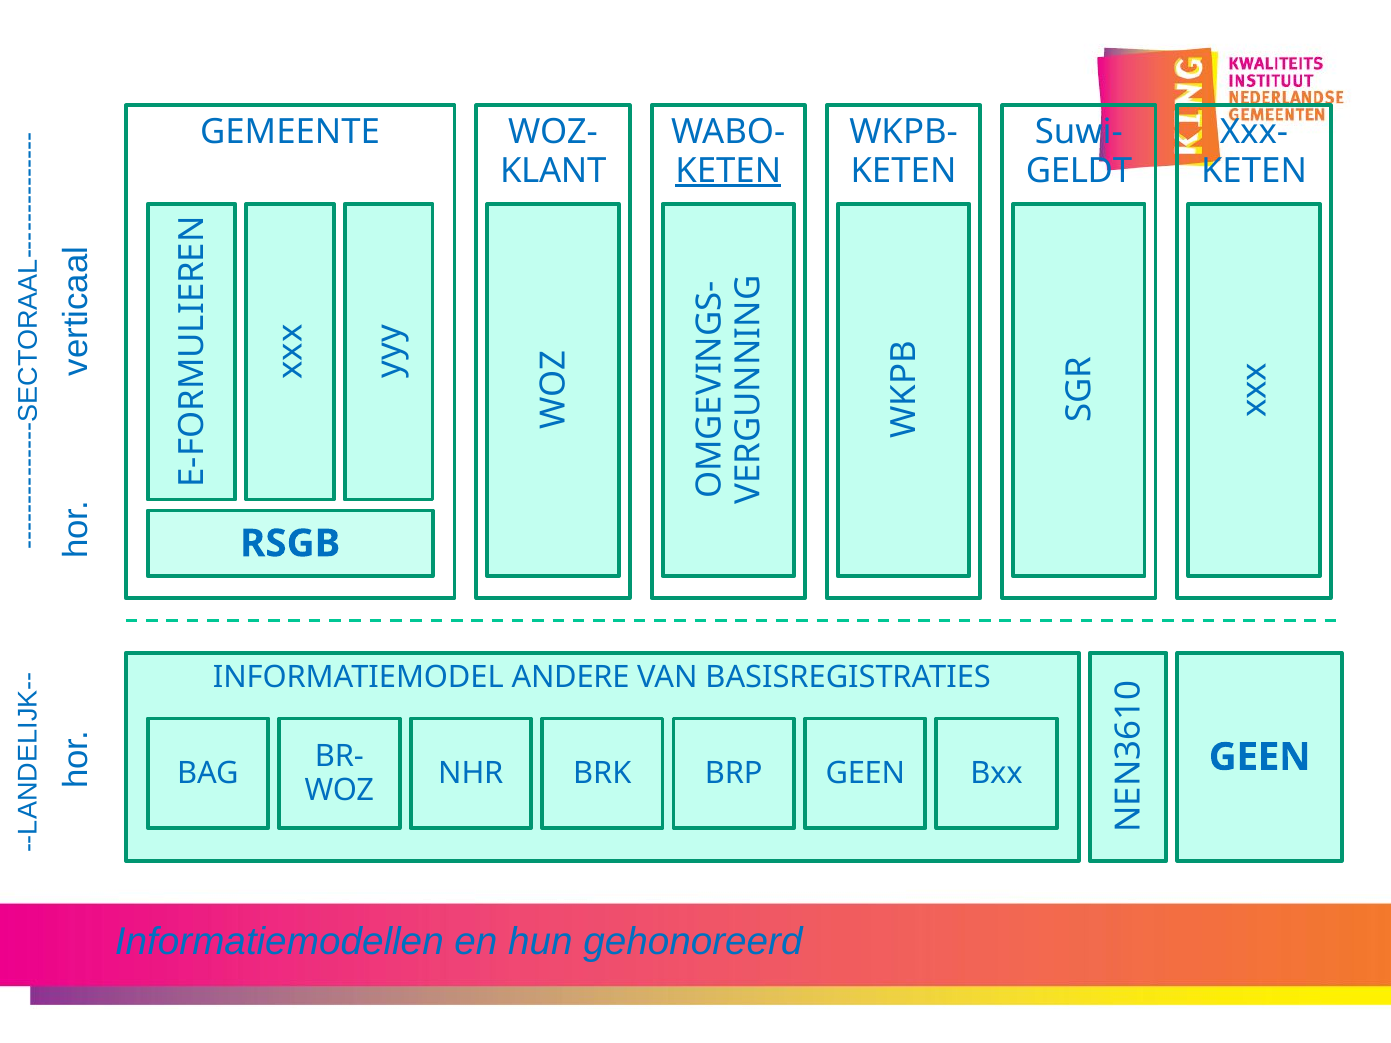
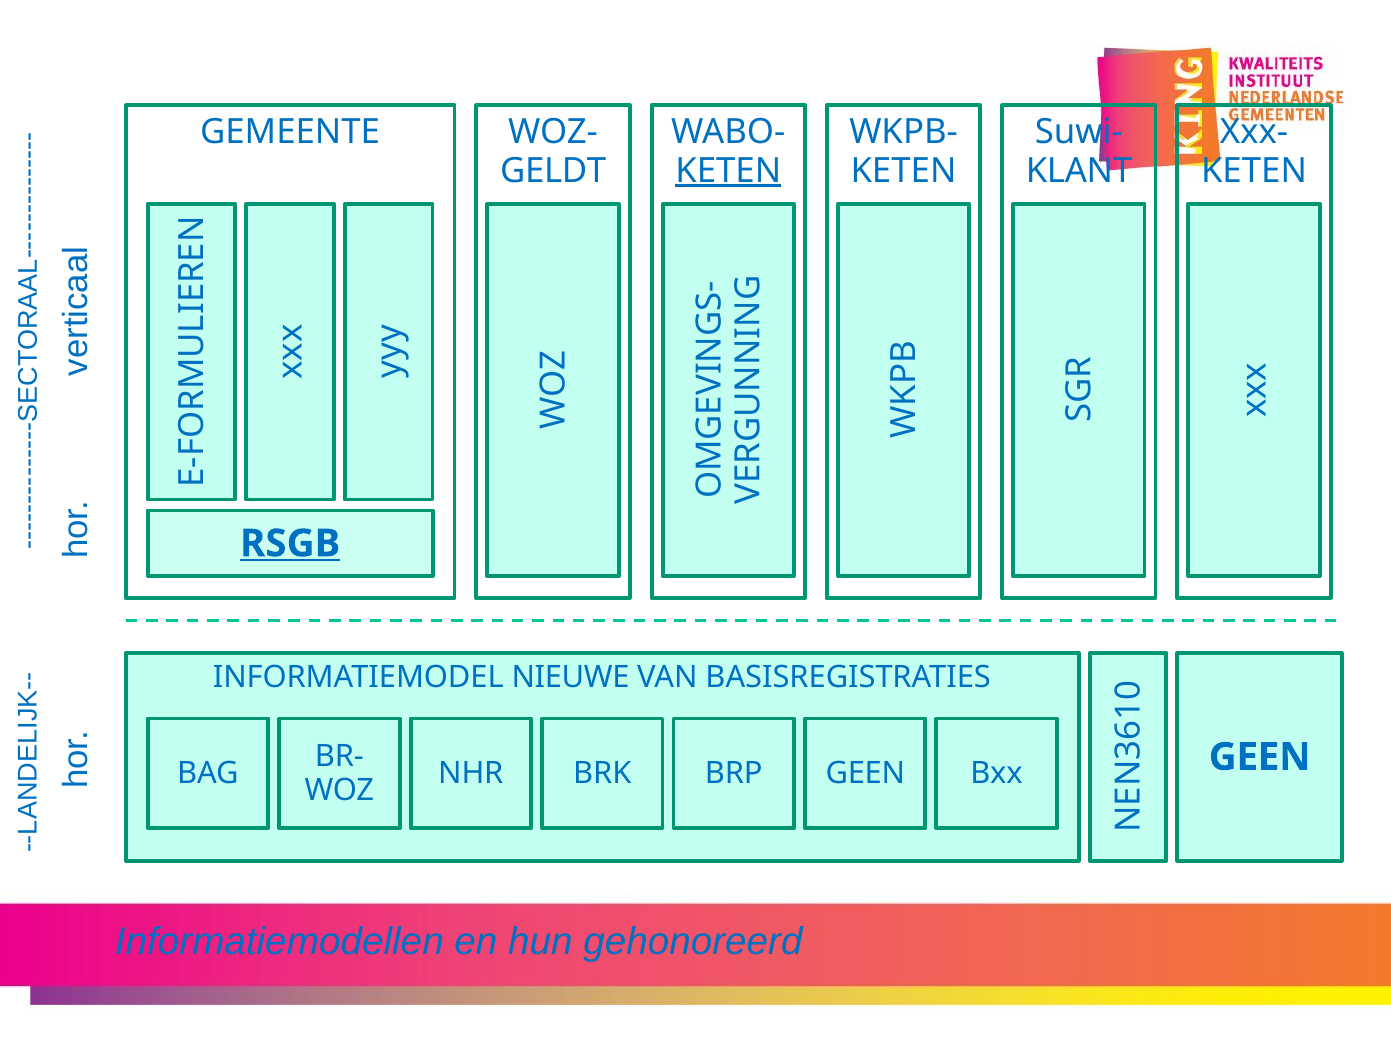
KLANT: KLANT -> GELDT (553, 171)
GELDT: GELDT -> KLANT (1079, 171)
RSGB underline: none -> present (290, 544)
ANDERE: ANDERE -> NIEUWE (571, 677)
